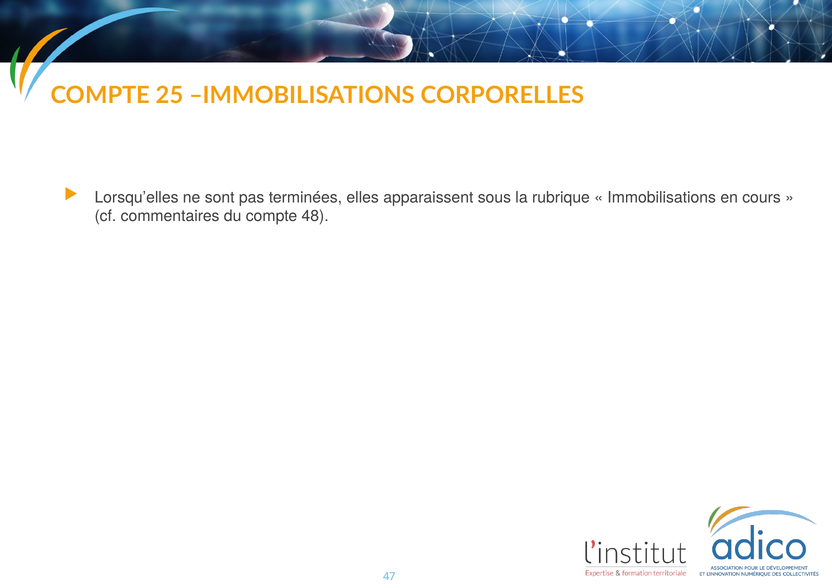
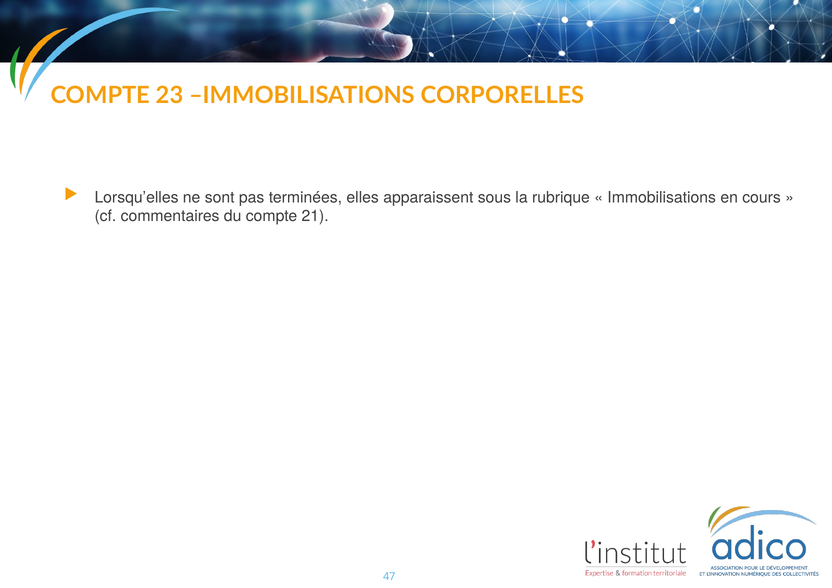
25: 25 -> 23 (170, 96)
48: 48 -> 21 (315, 216)
